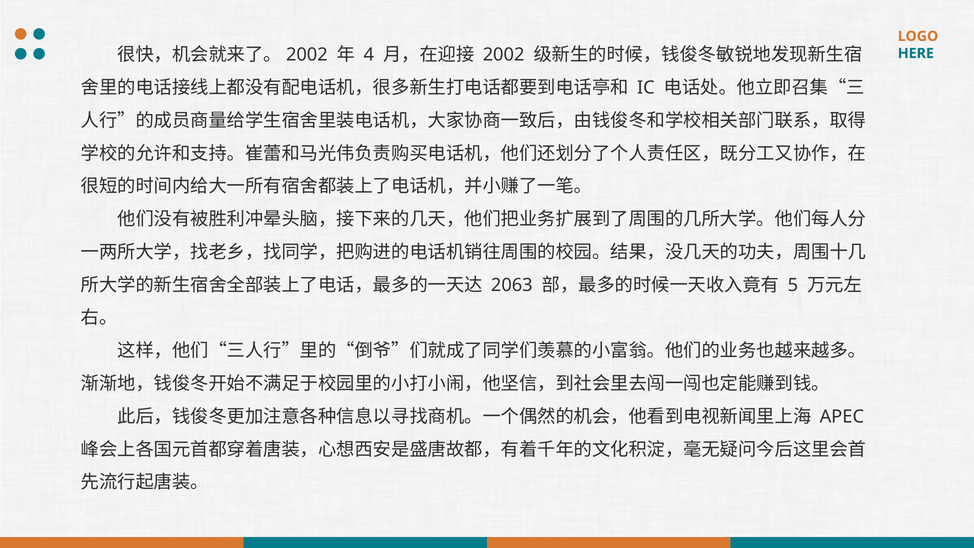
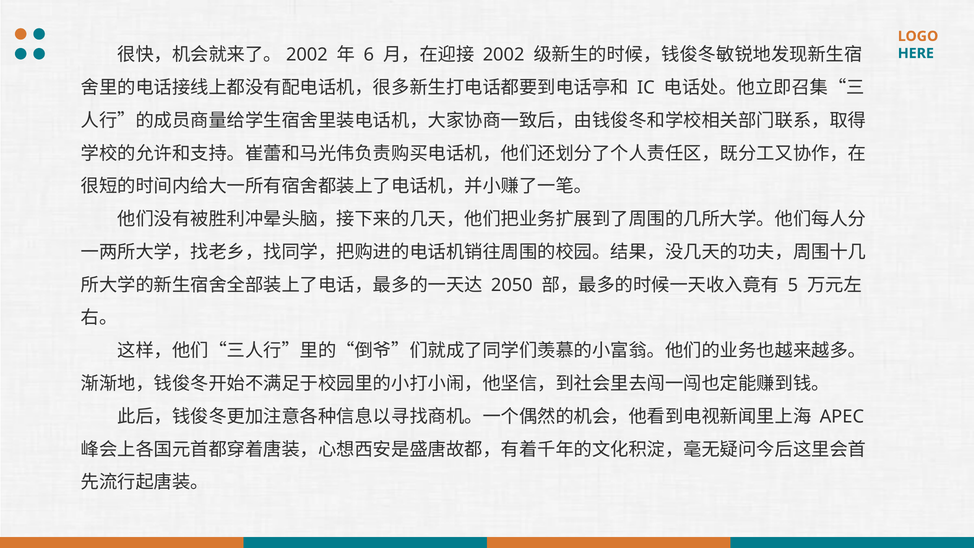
4: 4 -> 6 (369, 55)
2063: 2063 -> 2050 (512, 285)
